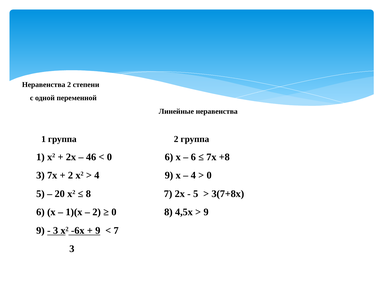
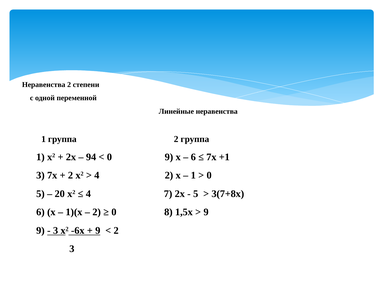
46: 46 -> 94 (91, 157)
0 6: 6 -> 9 (169, 157)
+8: +8 -> +1 (224, 157)
4 9: 9 -> 2 (169, 176)
4: 4 -> 1 (193, 176)
8: 8 -> 4 (88, 194)
4,5х: 4,5х -> 1,5х (184, 212)
7: 7 -> 2 (116, 231)
